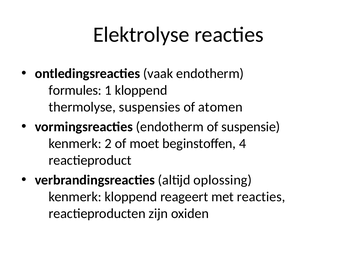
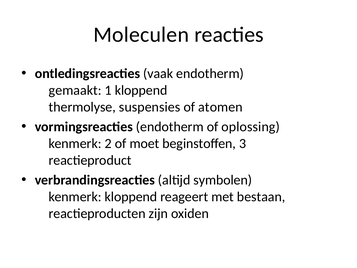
Elektrolyse: Elektrolyse -> Moleculen (141, 35)
formules: formules -> gemaakt (75, 90)
suspensie: suspensie -> oplossing (251, 127)
4: 4 -> 3 (243, 143)
oplossing: oplossing -> symbolen (223, 180)
met reacties: reacties -> bestaan (261, 197)
